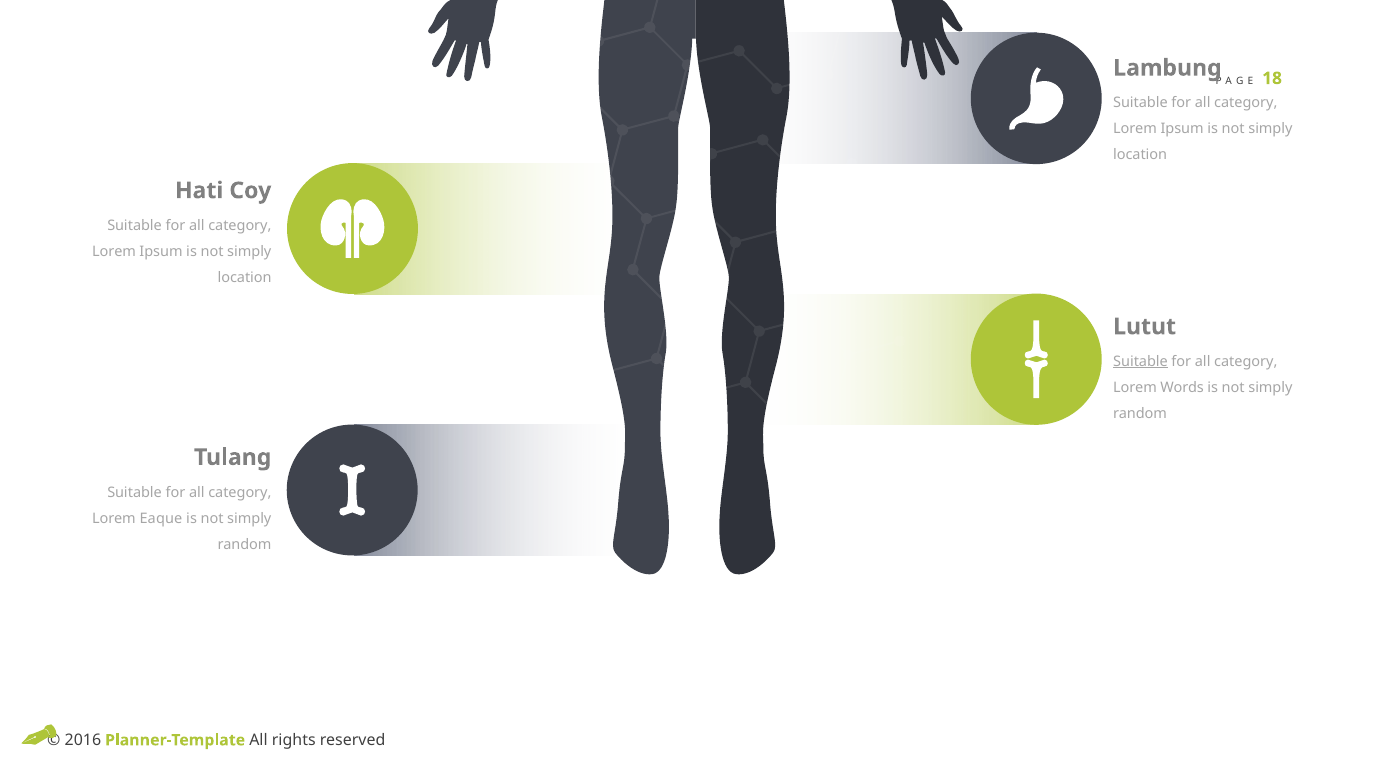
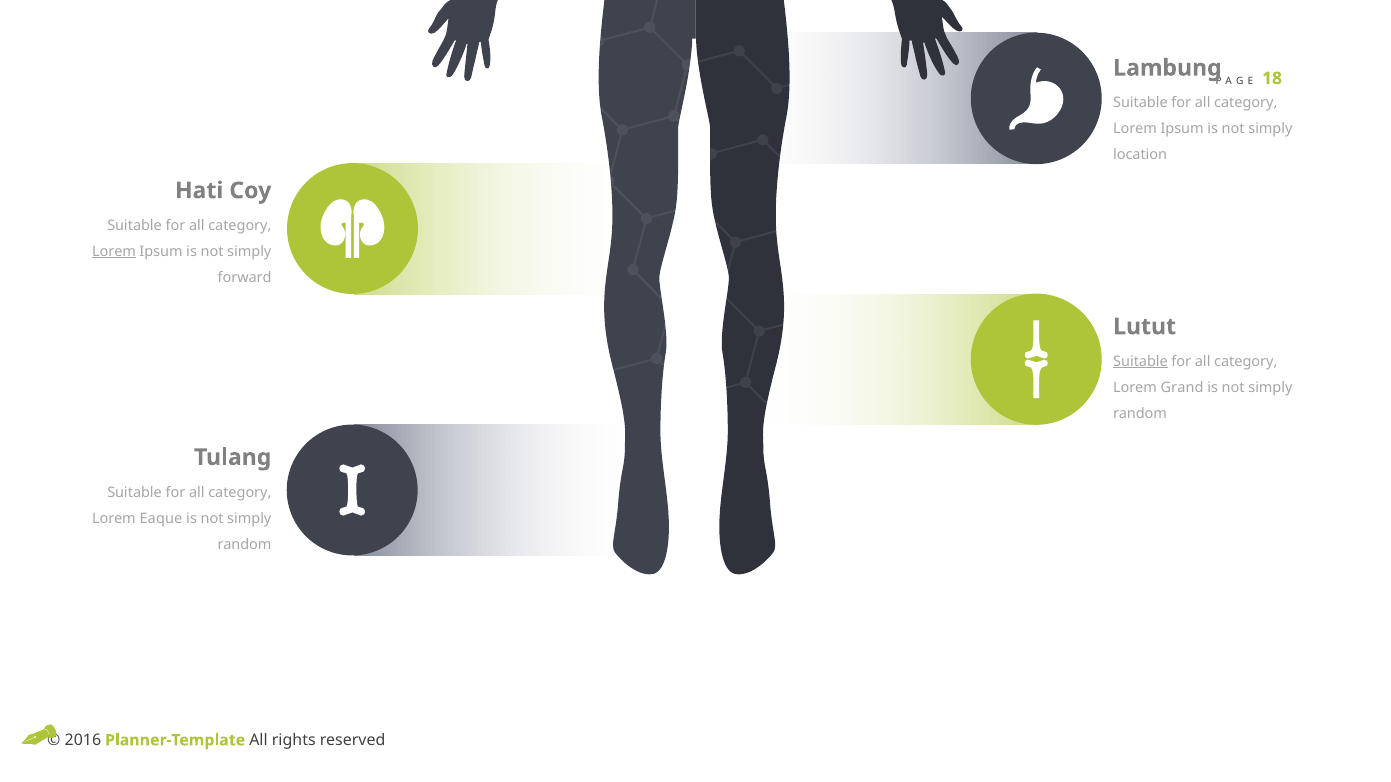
Lorem underline: none -> present (114, 252)
location: location -> forward (245, 278)
Words: Words -> Grand (1182, 388)
